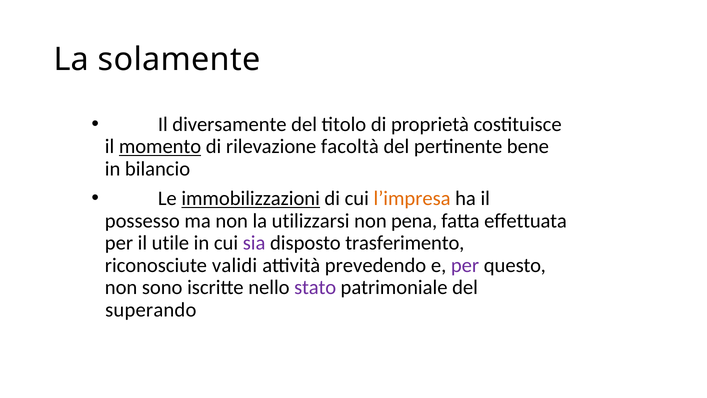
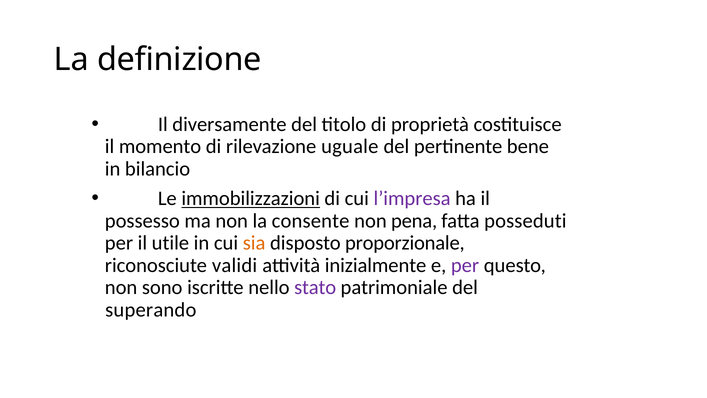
solamente: solamente -> definizione (180, 59)
momento underline: present -> none (160, 146)
facoltà: facoltà -> uguale (350, 146)
l’impresa colour: orange -> purple (412, 198)
utilizzarsi: utilizzarsi -> consente (311, 221)
effettuata: effettuata -> posseduti (525, 221)
sia colour: purple -> orange (254, 243)
trasferimento: trasferimento -> proporzionale (405, 243)
prevedendo: prevedendo -> inizialmente (376, 265)
